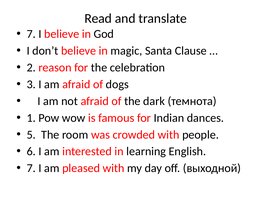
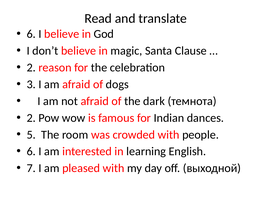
7: 7 -> 6 (31, 34)
1: 1 -> 2 (31, 118)
